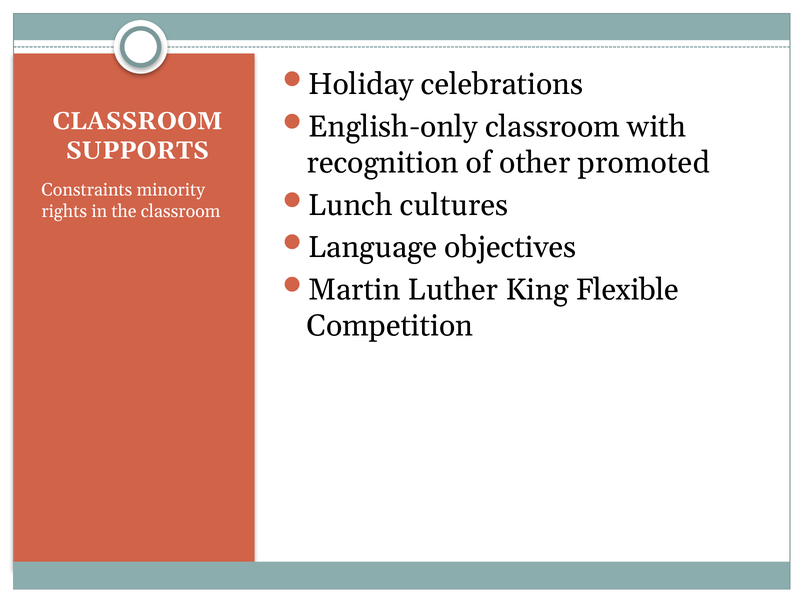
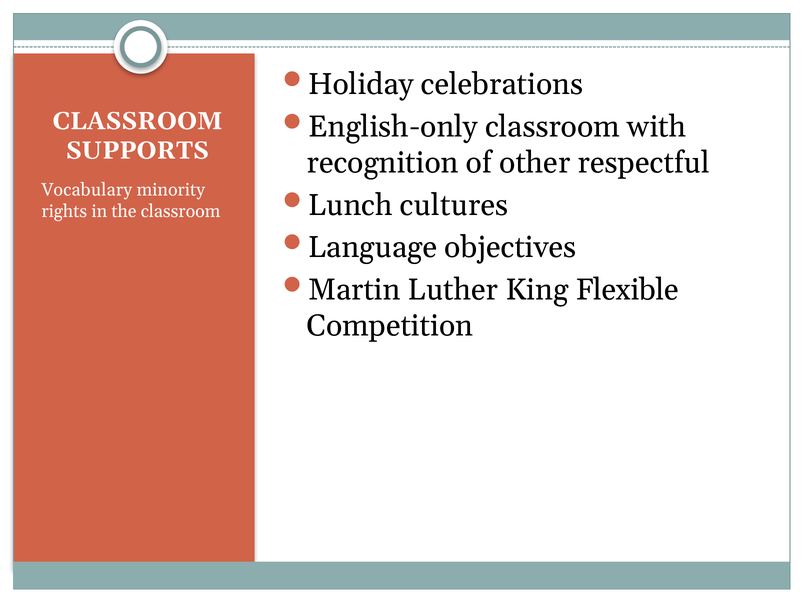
promoted: promoted -> respectful (644, 163)
Constraints: Constraints -> Vocabulary (87, 190)
